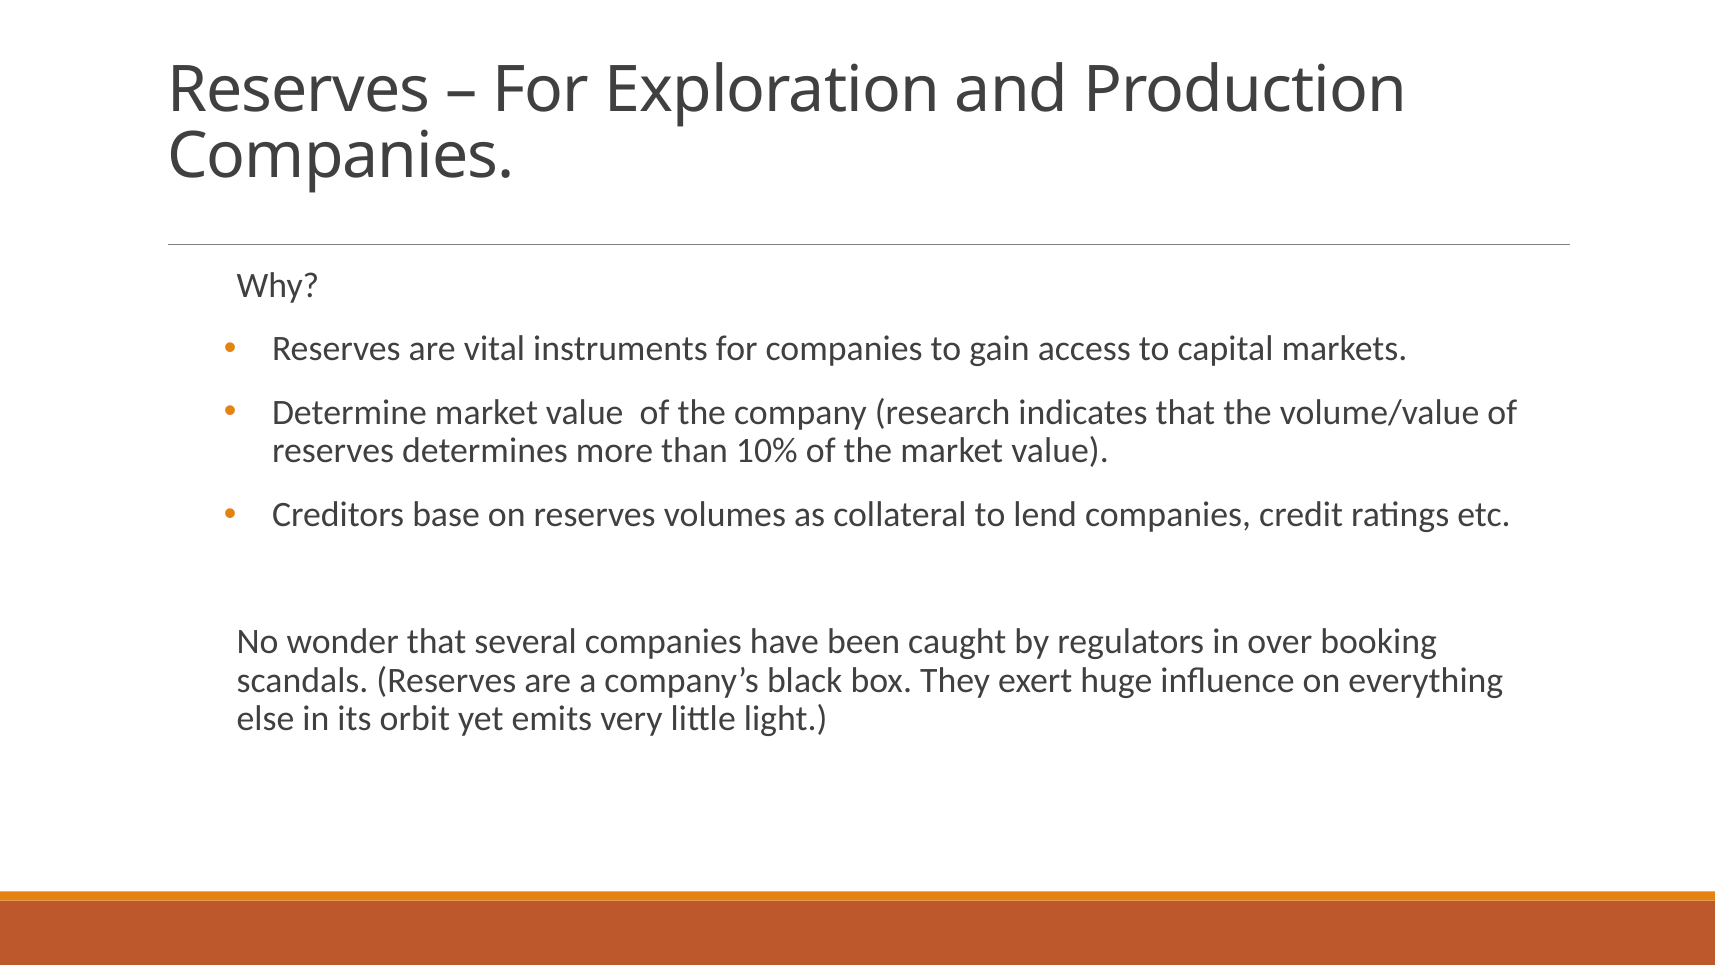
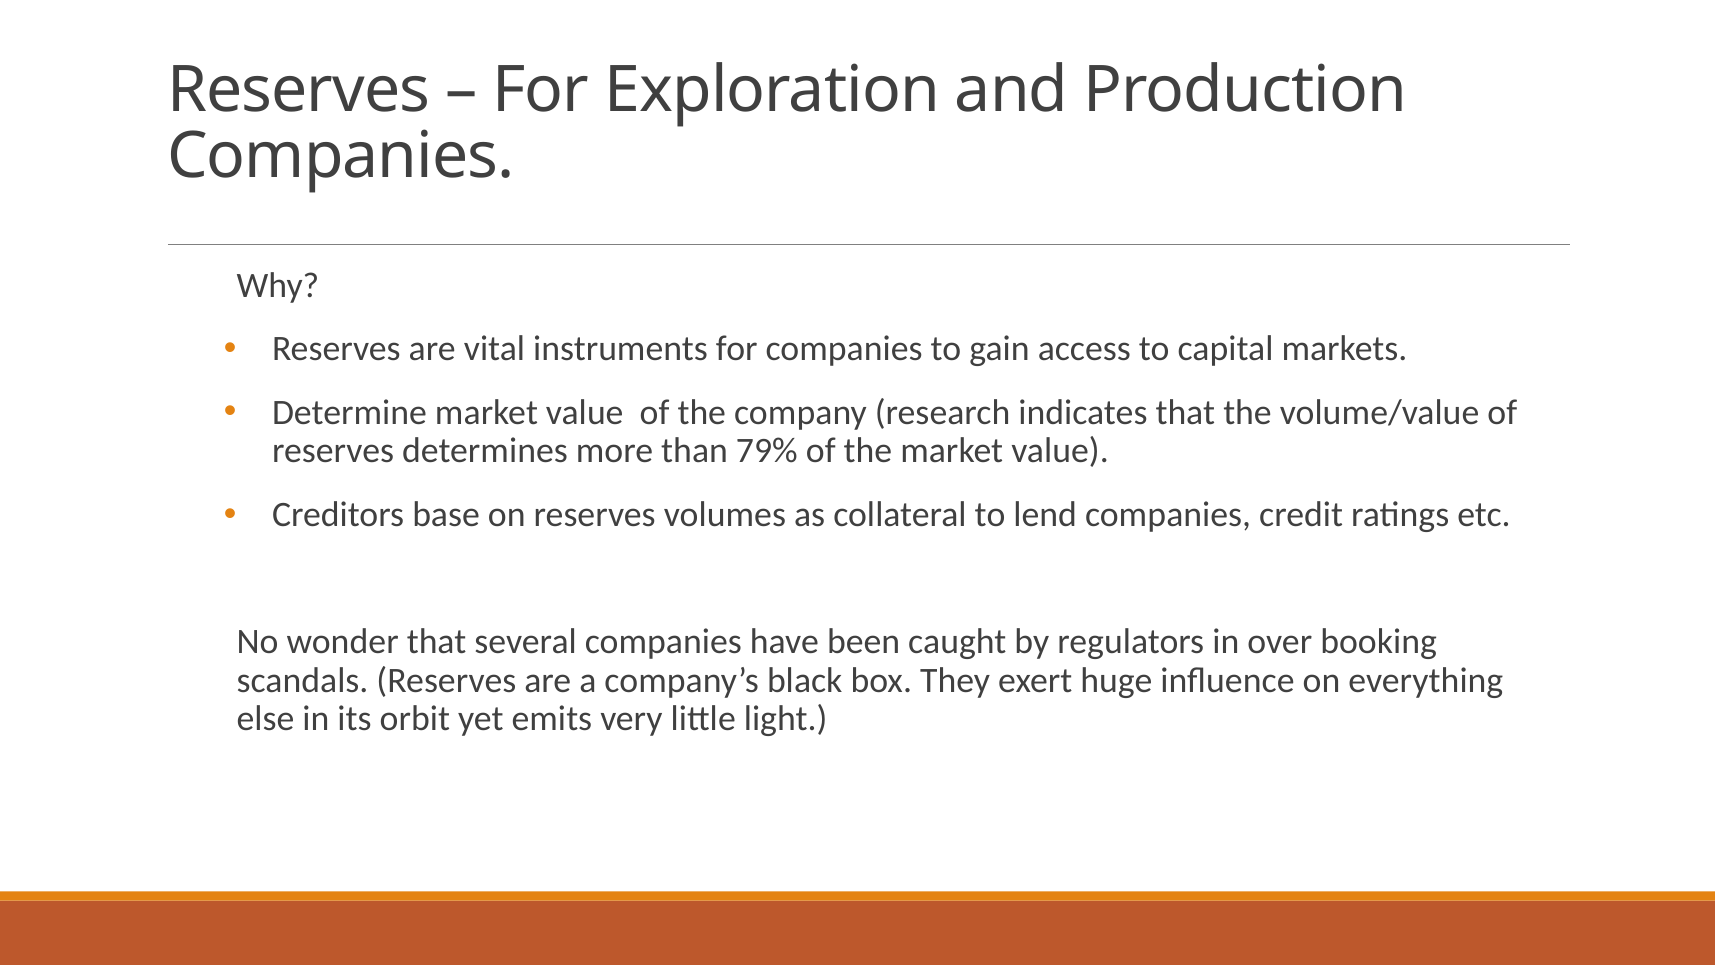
10%: 10% -> 79% (767, 451)
